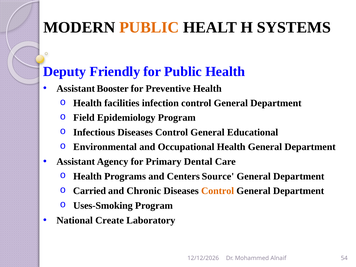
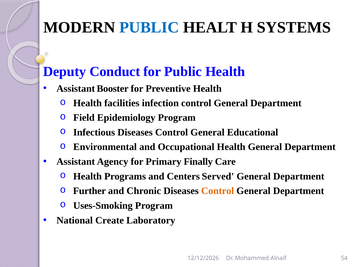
PUBLIC colour: orange -> blue (149, 27)
Friendly: Friendly -> Conduct (115, 72)
Dental: Dental -> Finally (198, 162)
Source: Source -> Served (218, 176)
Carried: Carried -> Further (90, 191)
